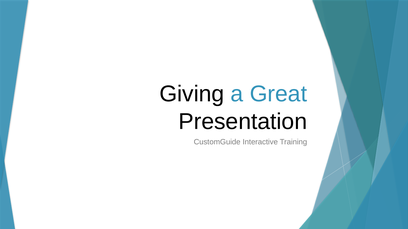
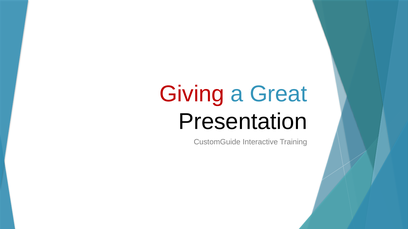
Giving colour: black -> red (192, 94)
